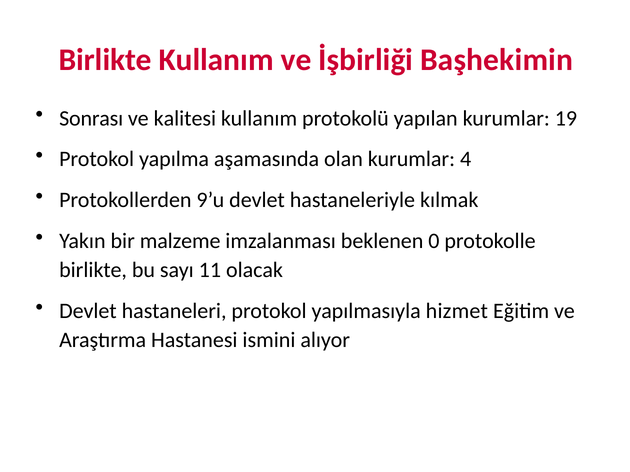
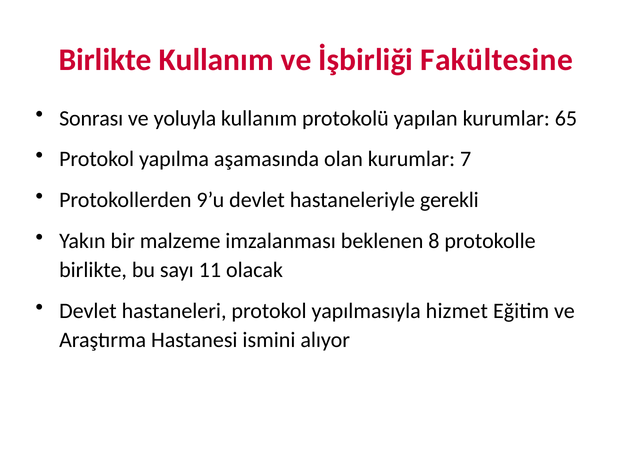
Başhekimin: Başhekimin -> Fakültesine (497, 60)
kalitesi: kalitesi -> yoluyla (185, 118)
19: 19 -> 65 (566, 118)
4: 4 -> 7 (466, 159)
kılmak: kılmak -> gerekli (449, 200)
0: 0 -> 8 (434, 241)
